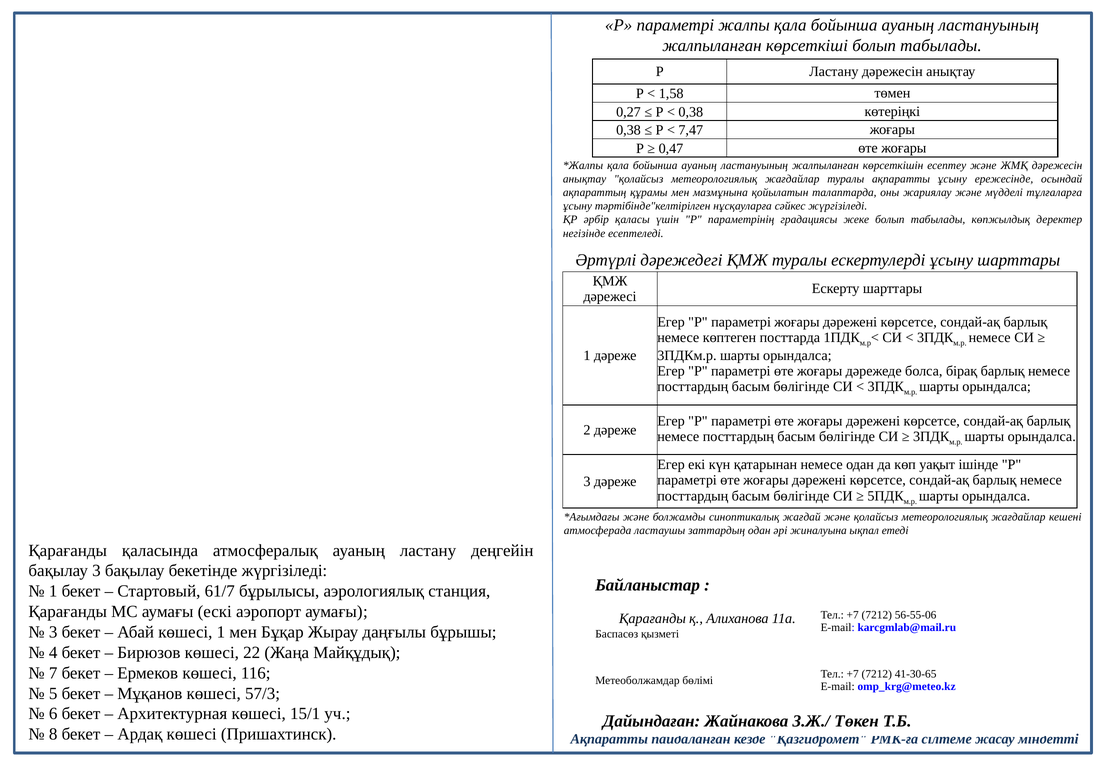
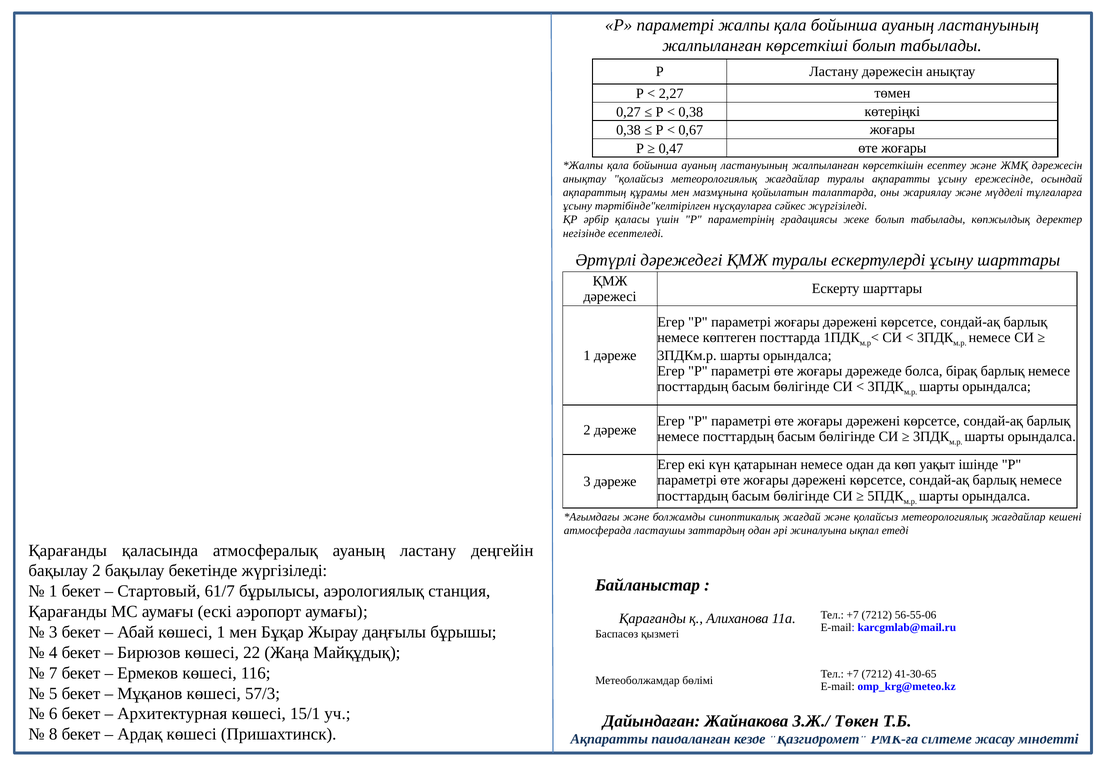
1,58: 1,58 -> 2,27 (671, 94)
7,47: 7,47 -> 0,67 (691, 130)
бақылау 3: 3 -> 2 (96, 571)
